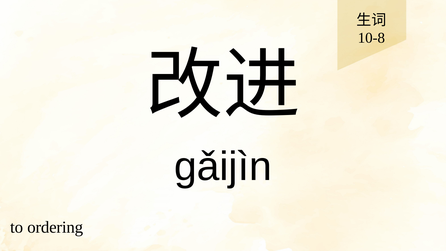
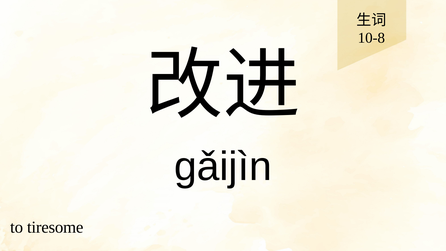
ordering: ordering -> tiresome (55, 227)
